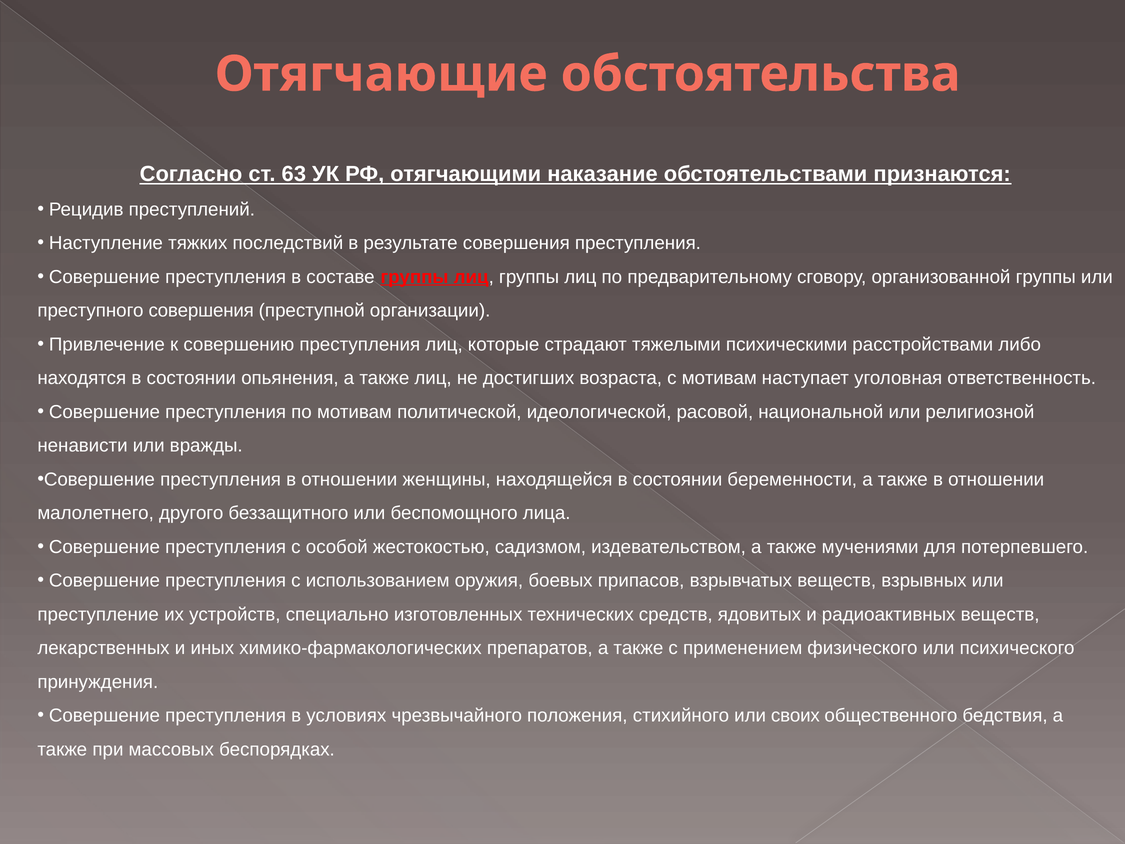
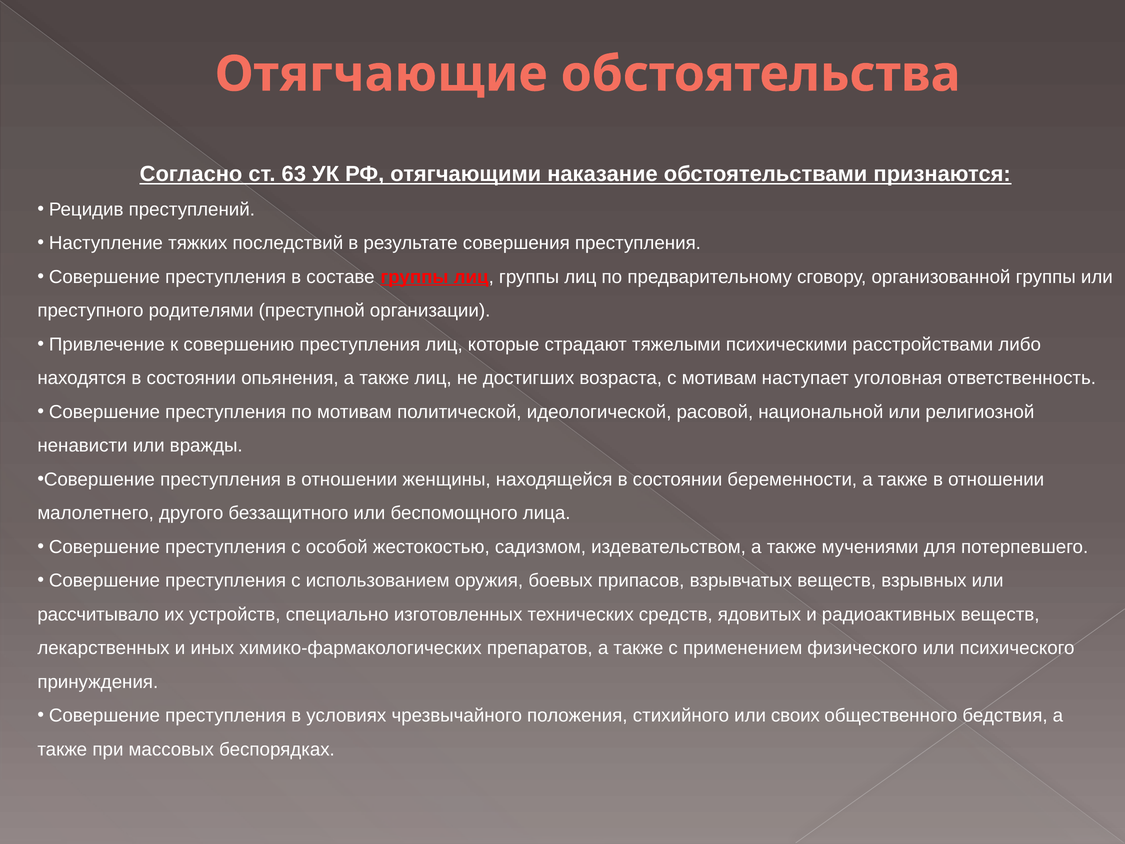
преступного совершения: совершения -> родителями (201, 311)
преступление: преступление -> рассчитывало (98, 614)
